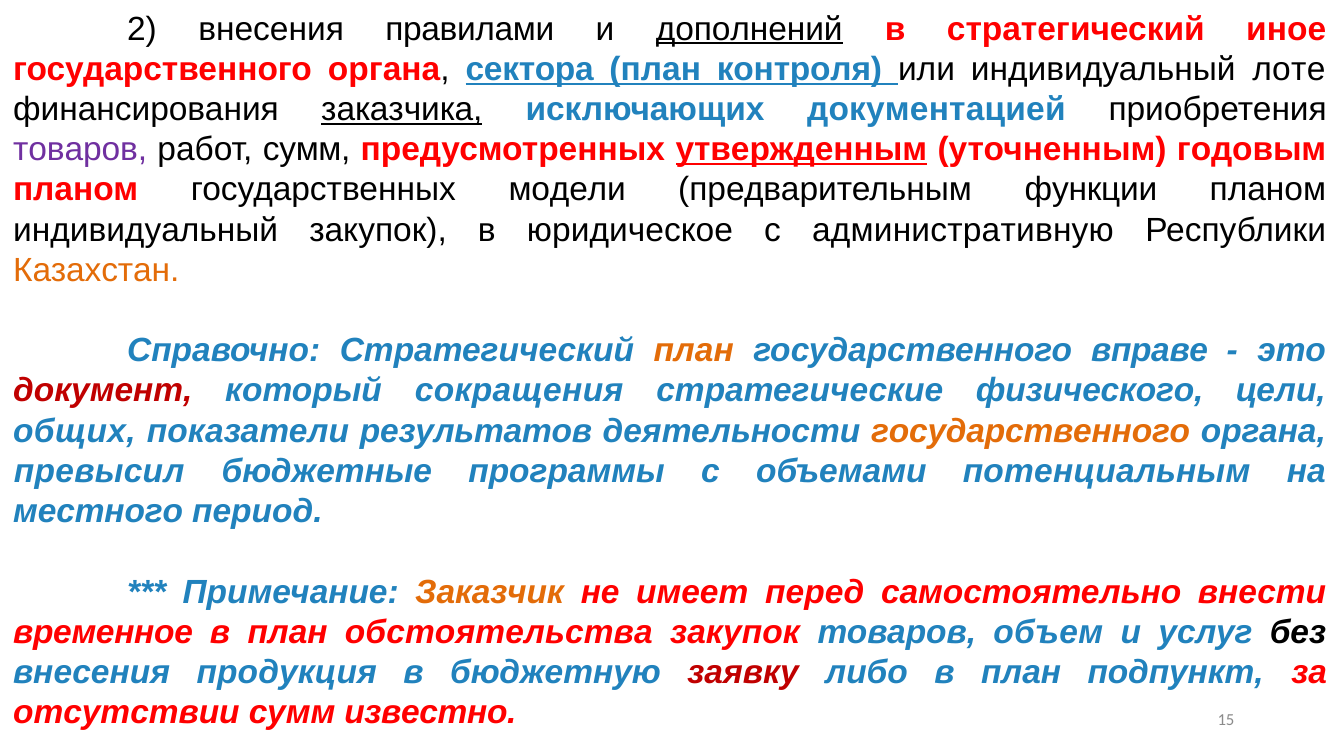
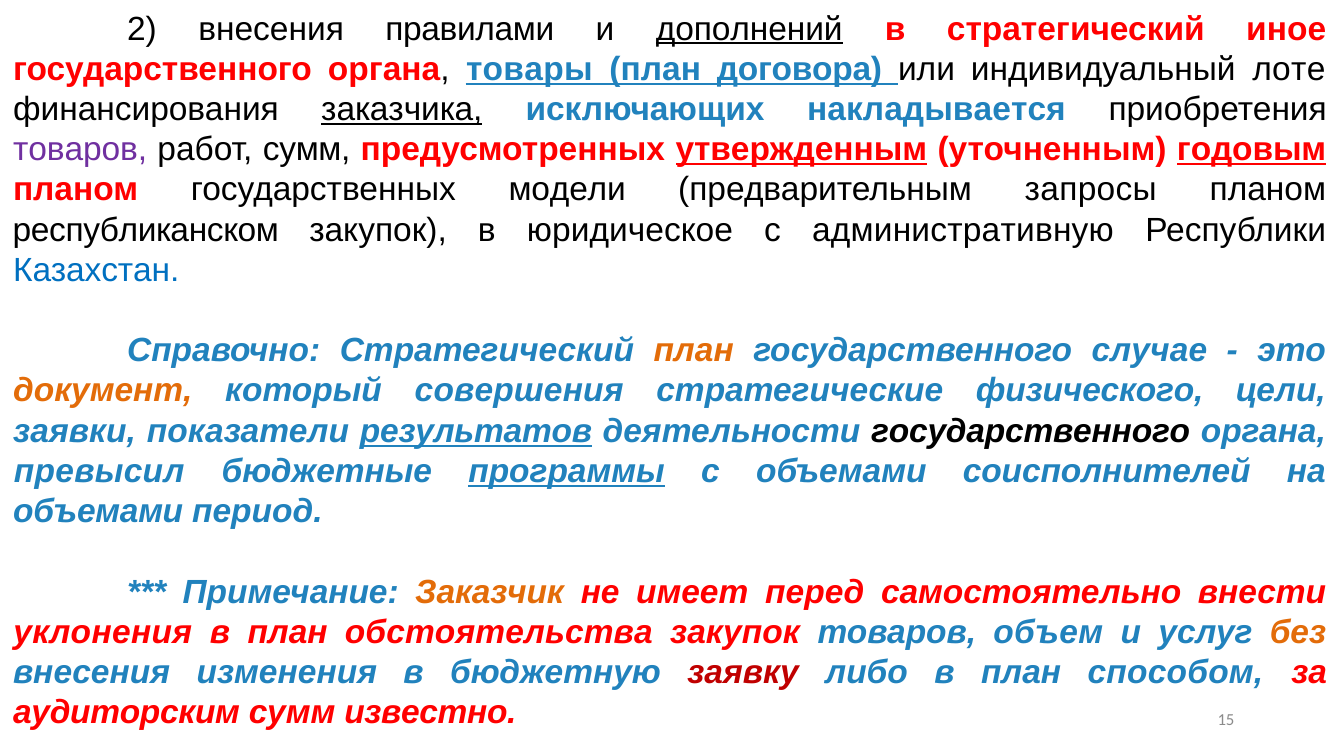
сектора: сектора -> товары (529, 69)
контроля: контроля -> договора (799, 69)
документацией: документацией -> накладывается (936, 109)
годовым underline: none -> present (1252, 150)
функции: функции -> запросы (1091, 190)
индивидуальный: индивидуальный -> республиканском (146, 230)
Казахстан colour: orange -> blue (96, 270)
вправе: вправе -> случае (1149, 351)
документ colour: red -> orange (103, 391)
сокращения: сокращения -> совершения (519, 391)
общих: общих -> заявки (75, 431)
результатов underline: none -> present (476, 431)
государственного colour: orange -> black (1031, 431)
программы underline: none -> present (567, 471)
потенциальным: потенциальным -> соисполнителей (1107, 471)
местного: местного -> объемами (98, 511)
временное: временное -> уклонения (103, 632)
без colour: black -> orange (1298, 632)
продукция: продукция -> изменения (287, 672)
подпункт: подпункт -> способом (1175, 672)
отсутствии: отсутствии -> аудиторским (127, 712)
